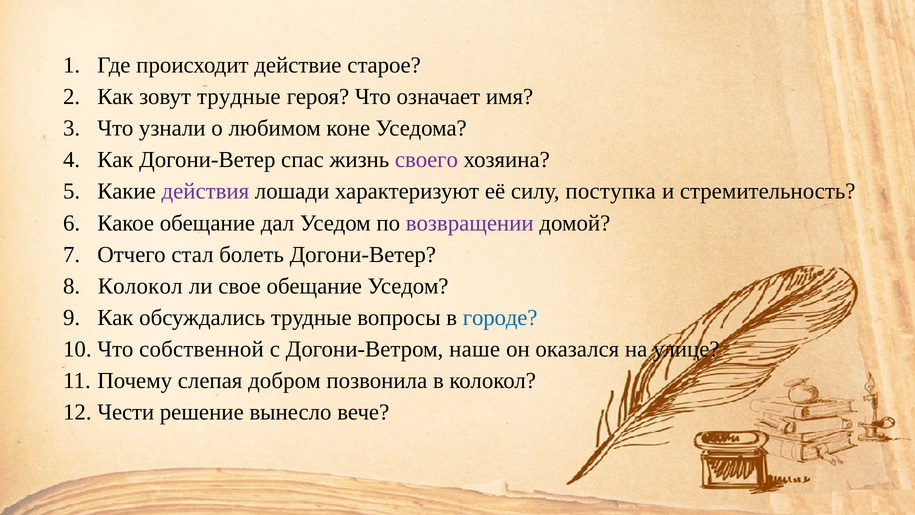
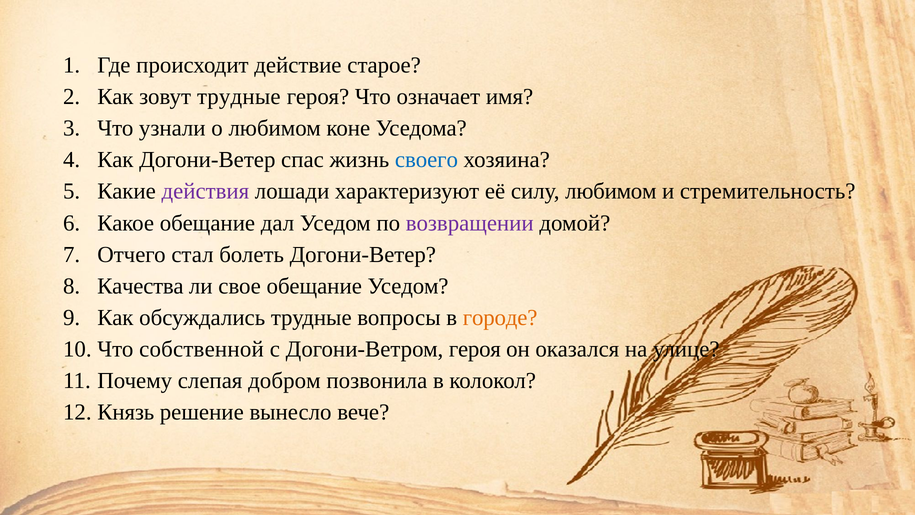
своего colour: purple -> blue (426, 160)
силу поступка: поступка -> любимом (611, 191)
Колокол: Колокол -> Качества (140, 286)
городе colour: blue -> orange (500, 318)
Догони-Ветром наше: наше -> героя (475, 349)
Чести: Чести -> Князь (126, 412)
